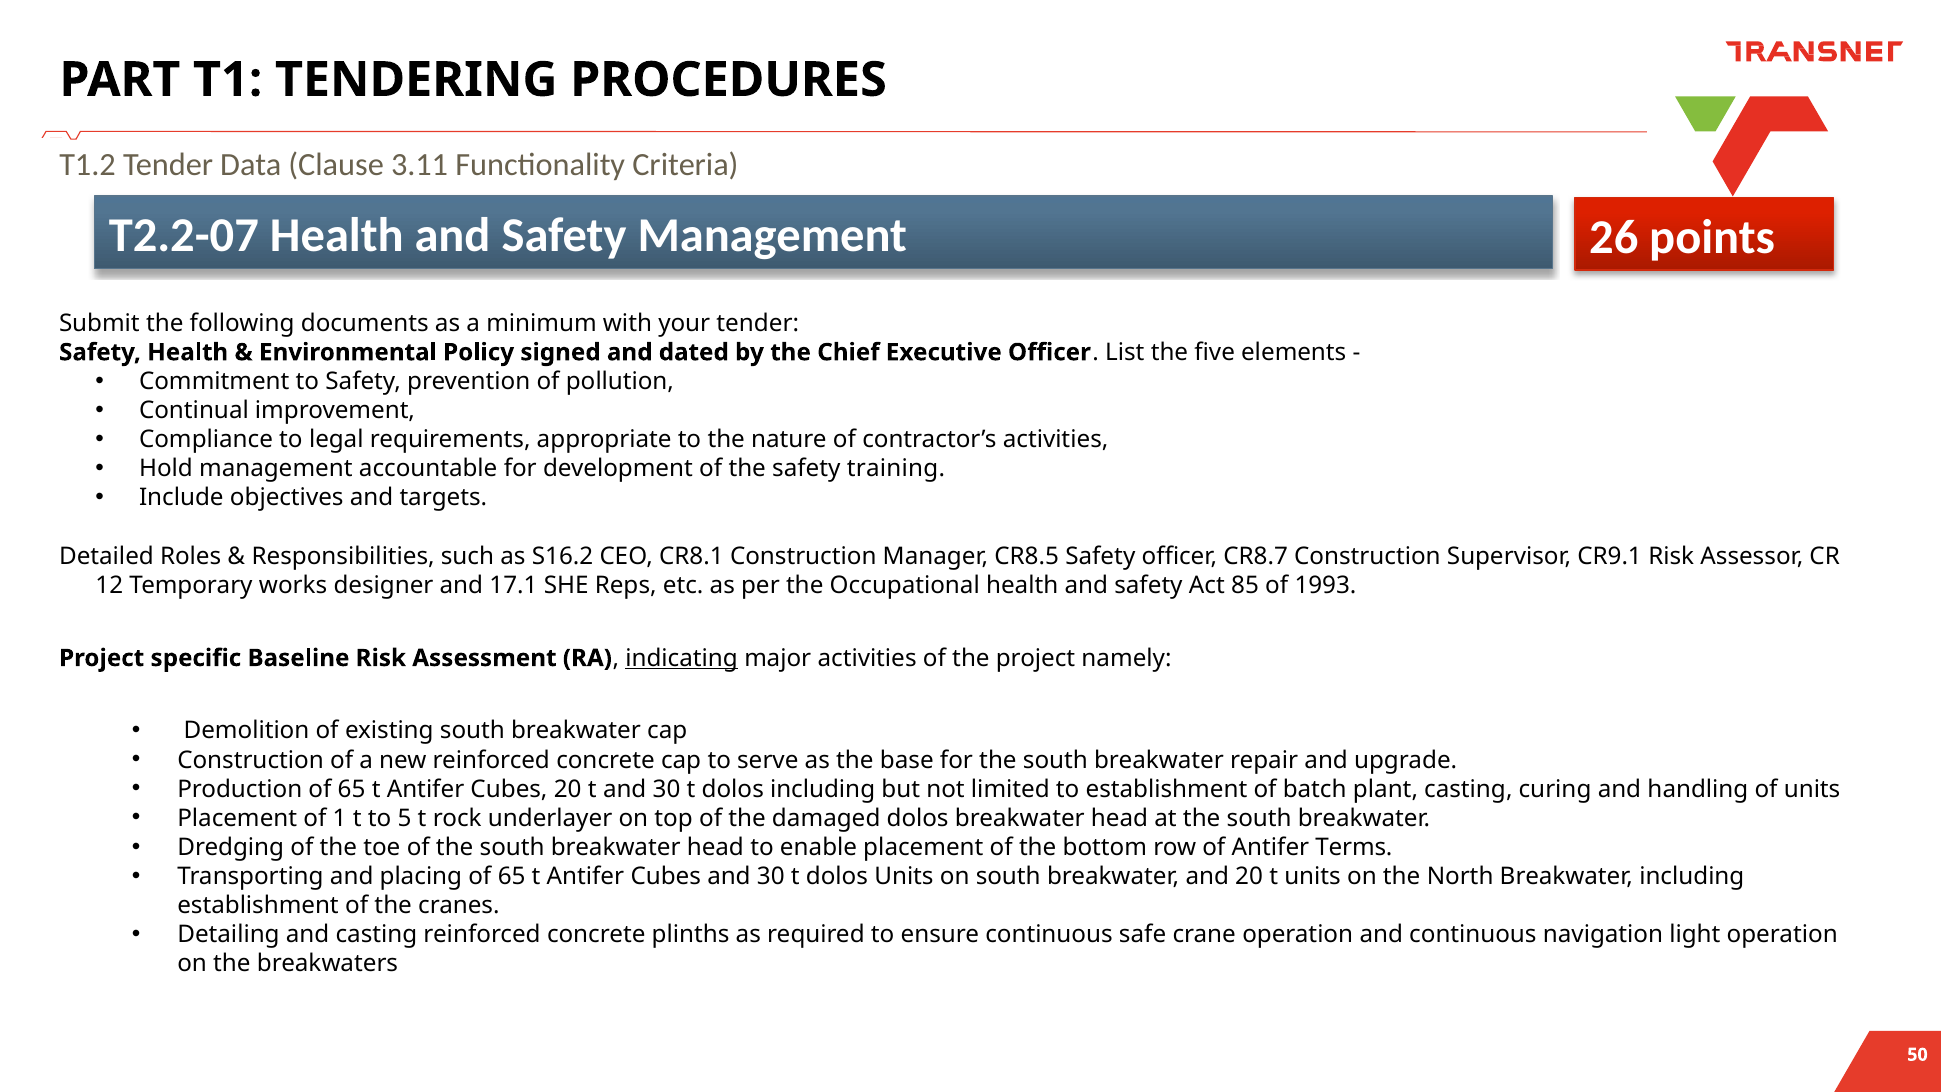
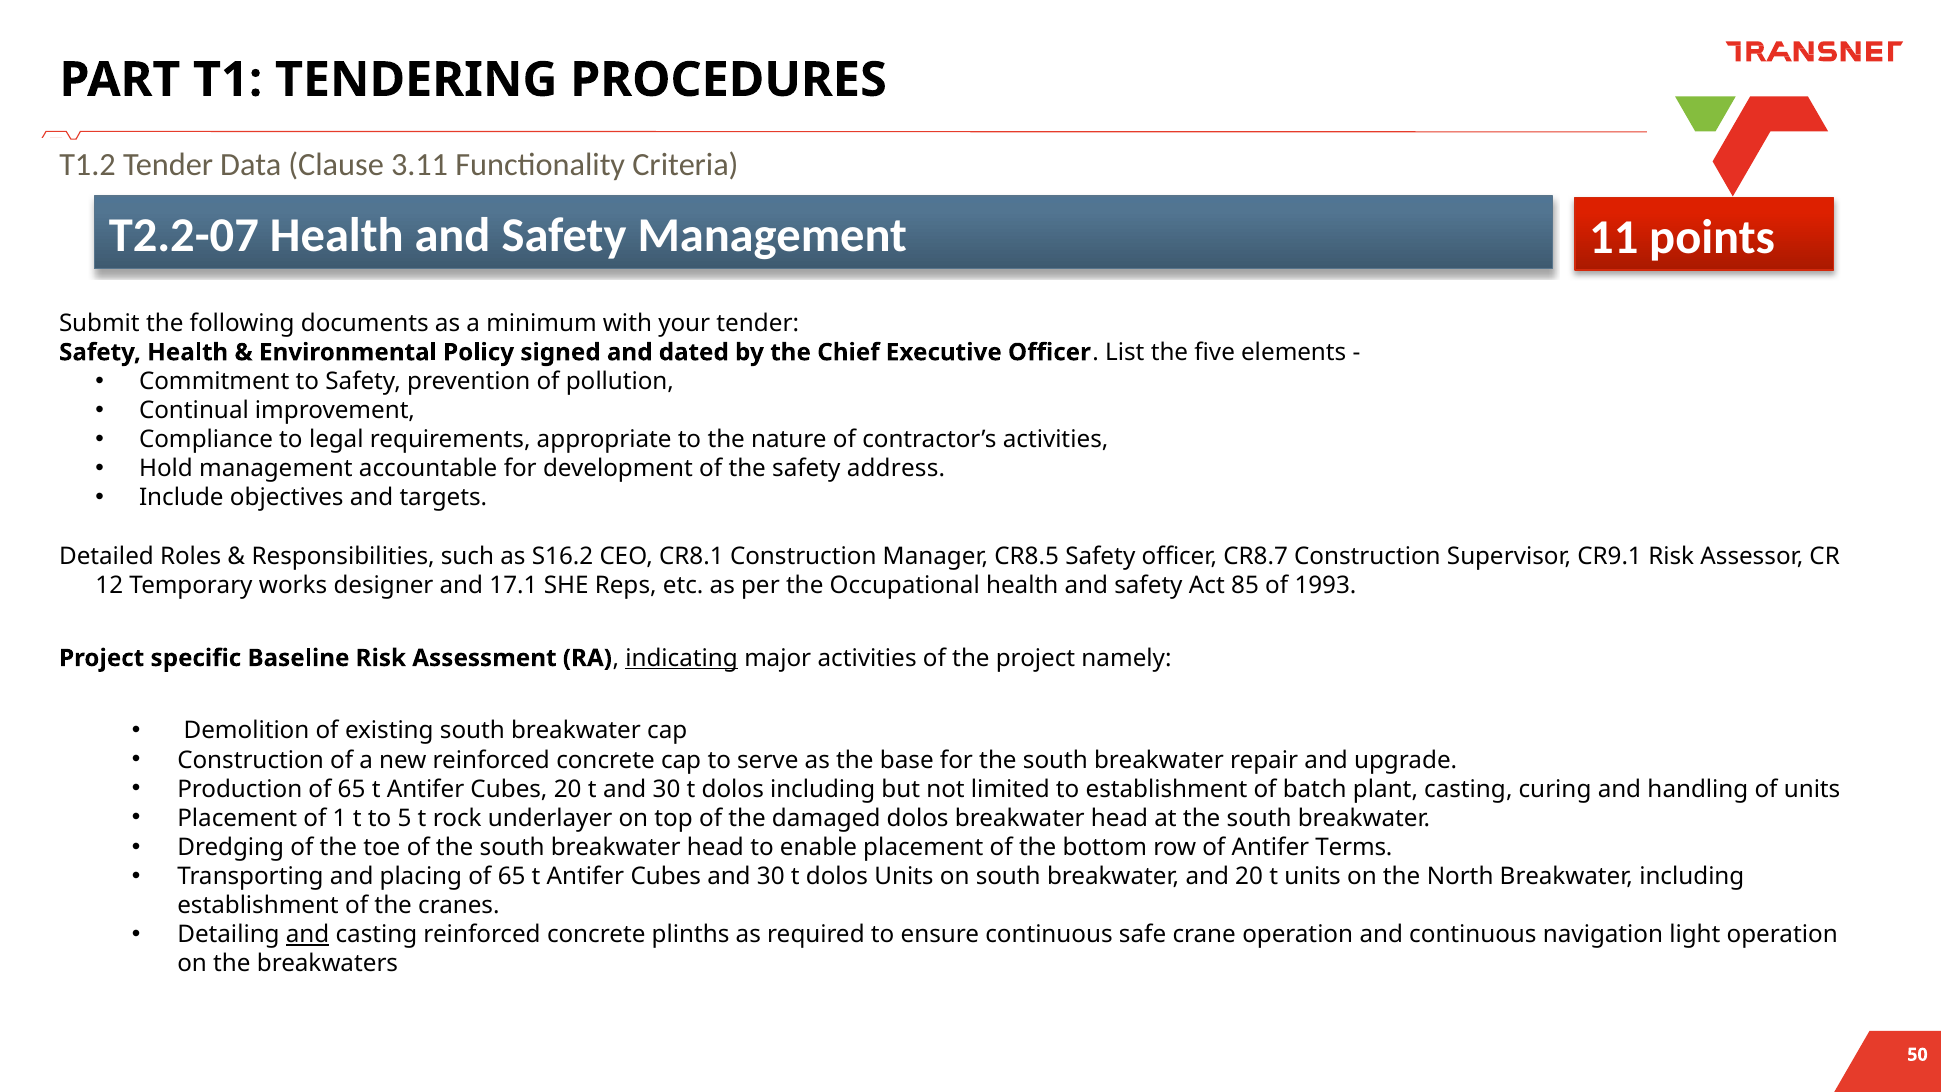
26: 26 -> 11 (1614, 237)
training: training -> address (896, 469)
and underline: none -> present (308, 935)
